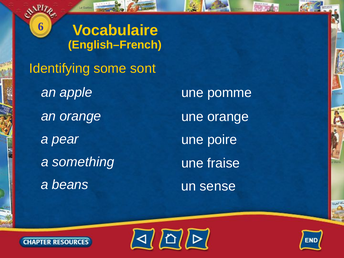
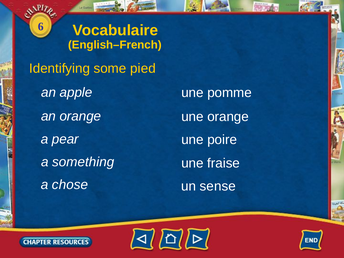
sont: sont -> pied (143, 69)
beans: beans -> chose (70, 185)
